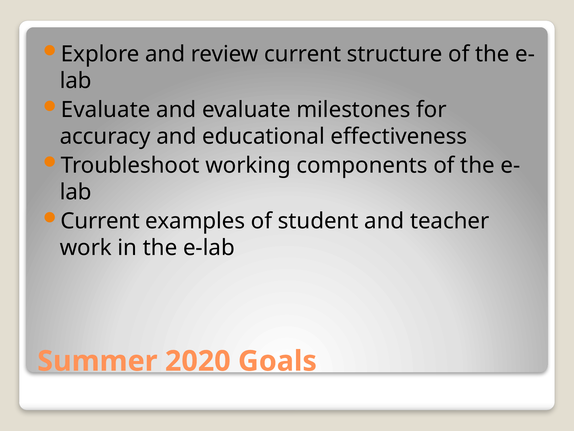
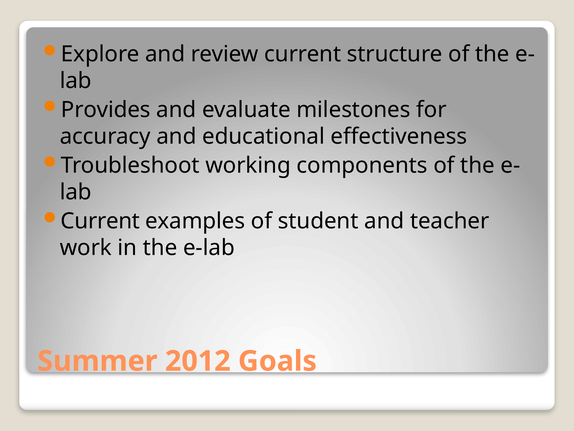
Evaluate: Evaluate -> Provides (106, 110)
2020: 2020 -> 2012 (198, 361)
